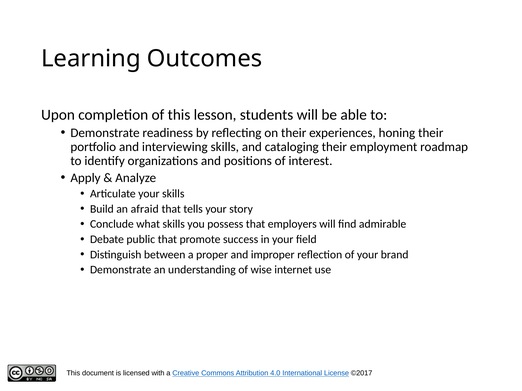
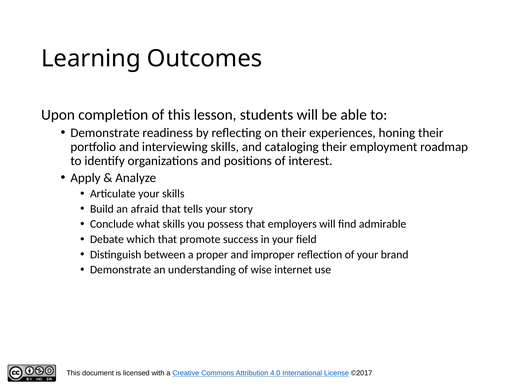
public: public -> which (141, 240)
